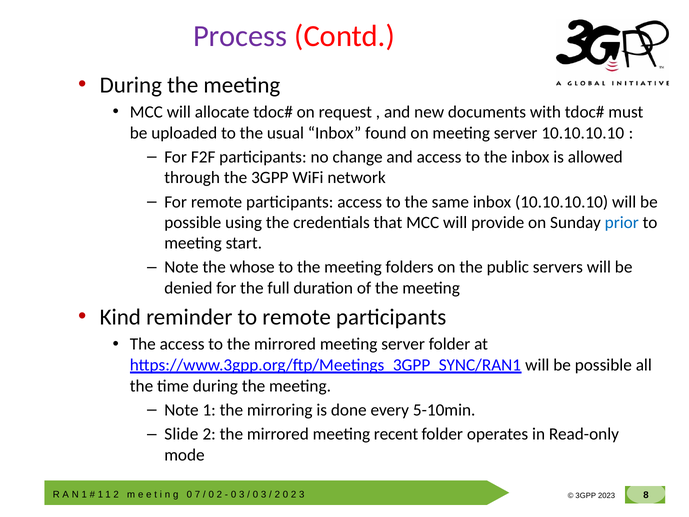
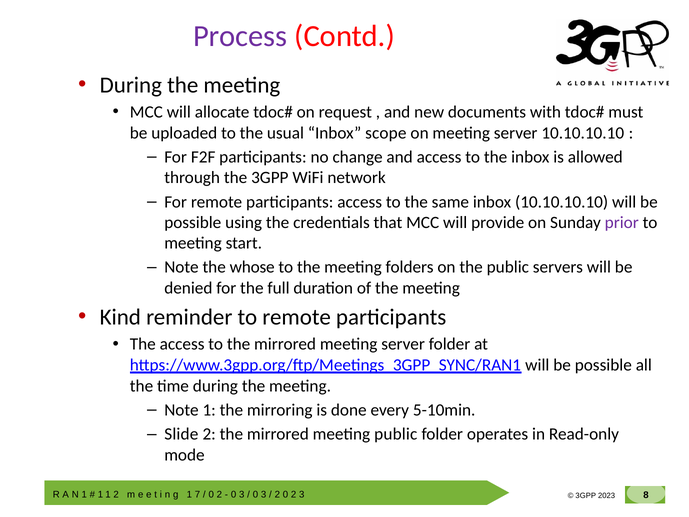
found: found -> scope (386, 133)
prior colour: blue -> purple (622, 222)
meeting recent: recent -> public (396, 434)
0: 0 -> 1 (189, 494)
